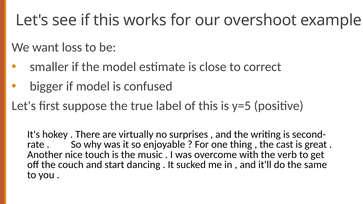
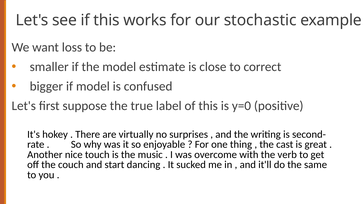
overshoot: overshoot -> stochastic (260, 20)
y=5: y=5 -> y=0 (241, 106)
